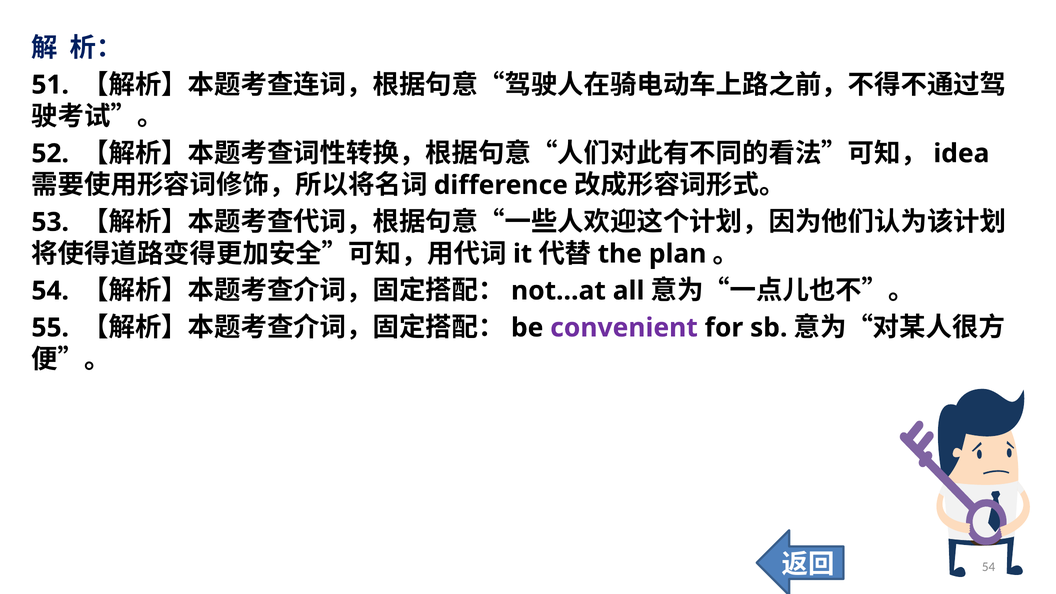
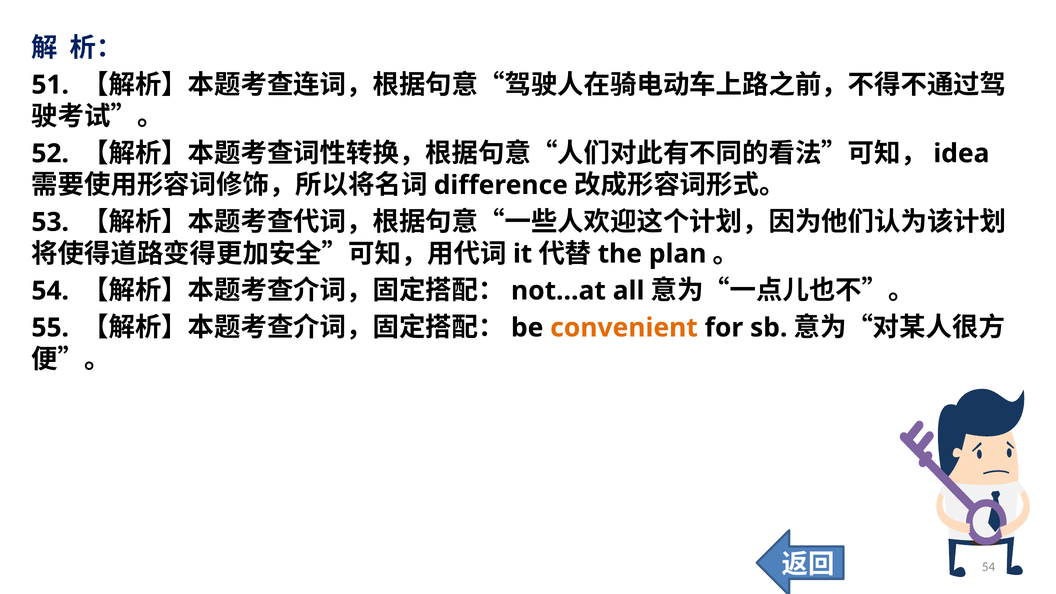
convenient colour: purple -> orange (624, 328)
